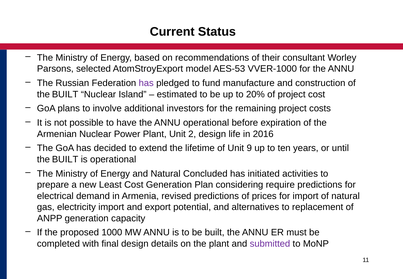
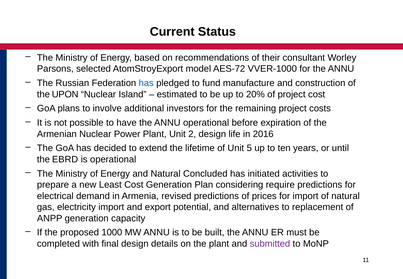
AES-53: AES-53 -> AES-72 (229, 69)
has colour: purple -> blue (146, 83)
BUILT: BUILT -> UPON (65, 94)
9: 9 -> 5 (249, 148)
BUILT: BUILT -> EBRD (65, 159)
